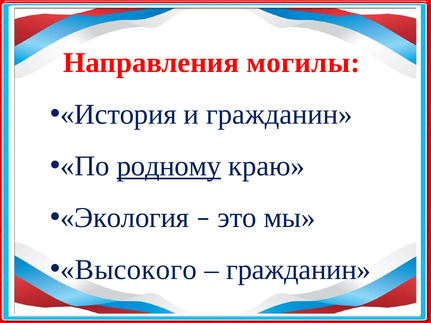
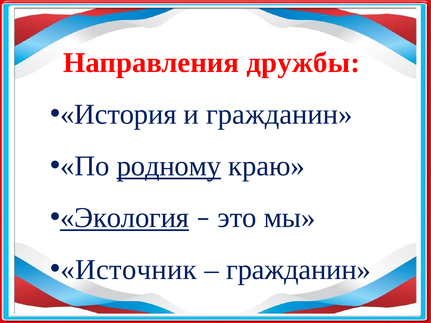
могилы: могилы -> дружбы (303, 63)
Экология underline: none -> present (125, 218)
Высокого: Высокого -> Источник (129, 270)
